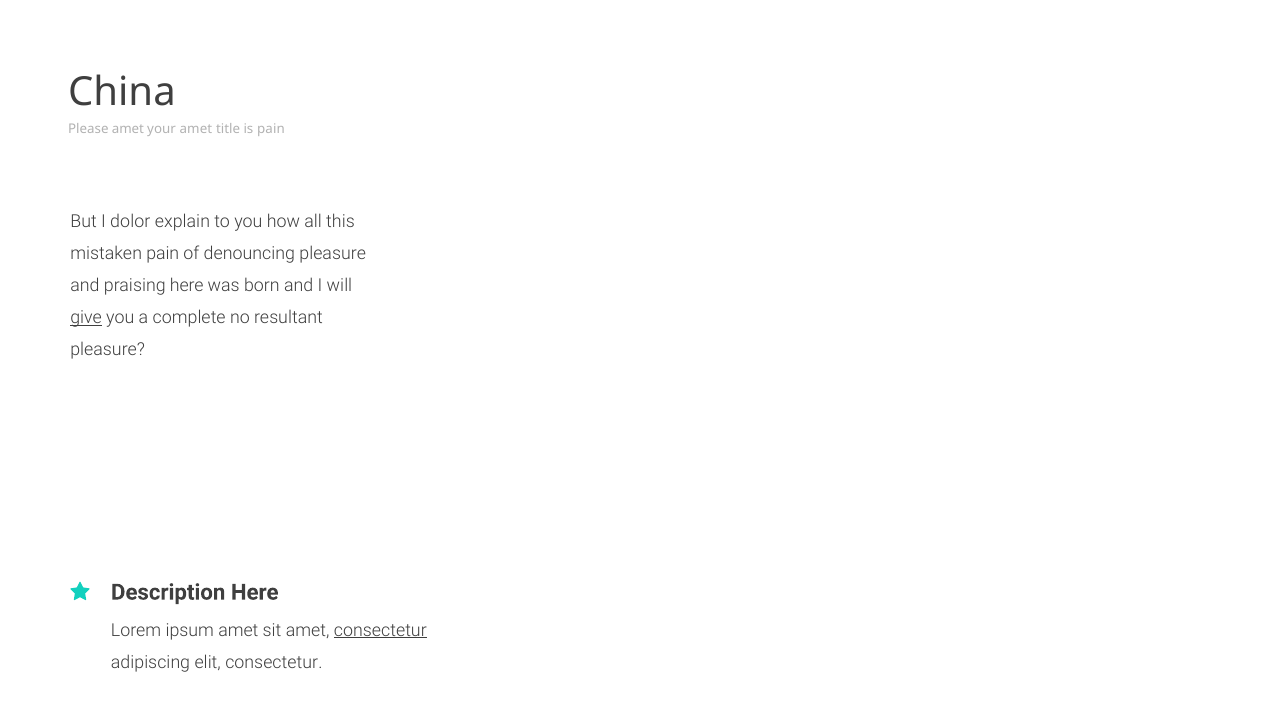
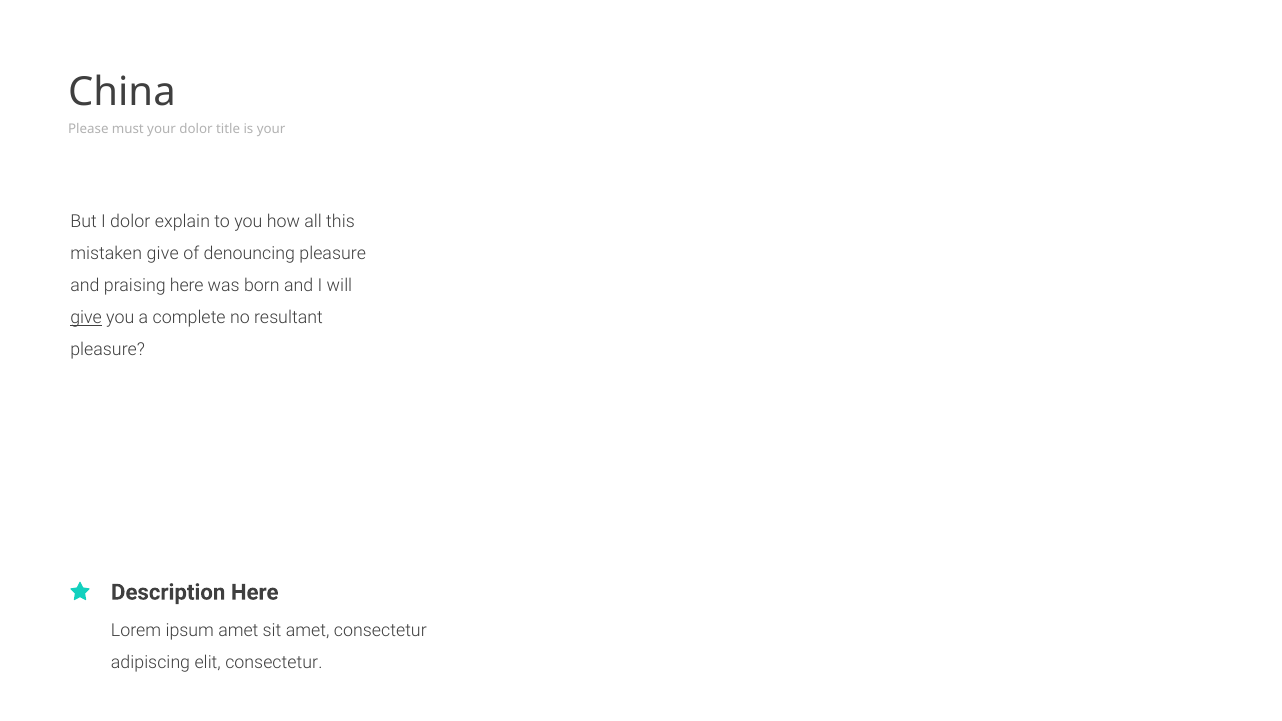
Please amet: amet -> must (128, 129)
your amet: amet -> dolor (196, 129)
is pain: pain -> your (271, 129)
mistaken pain: pain -> give (163, 254)
consectetur underline: present -> none (380, 630)
